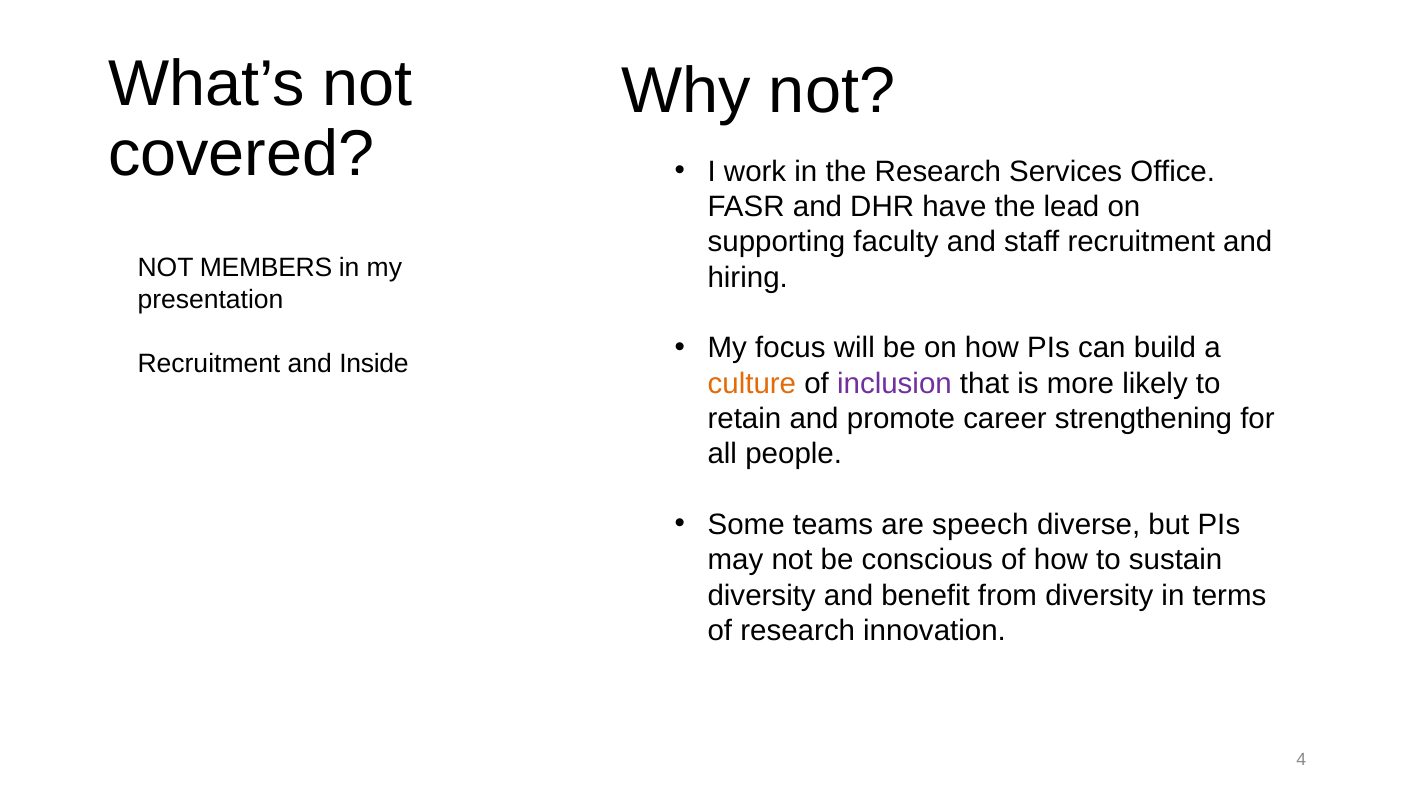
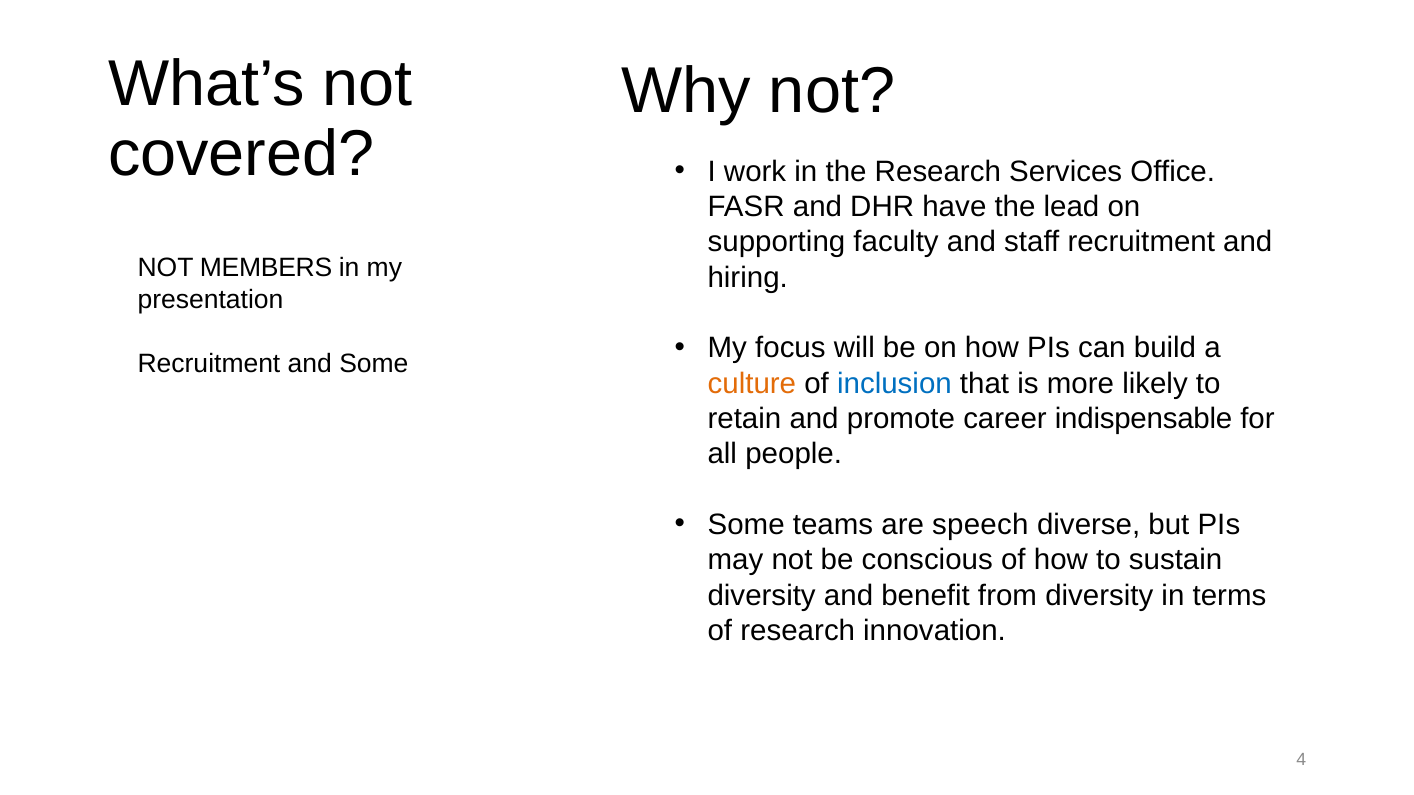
and Inside: Inside -> Some (374, 364)
inclusion colour: purple -> blue (894, 384)
strengthening: strengthening -> indispensable (1144, 419)
